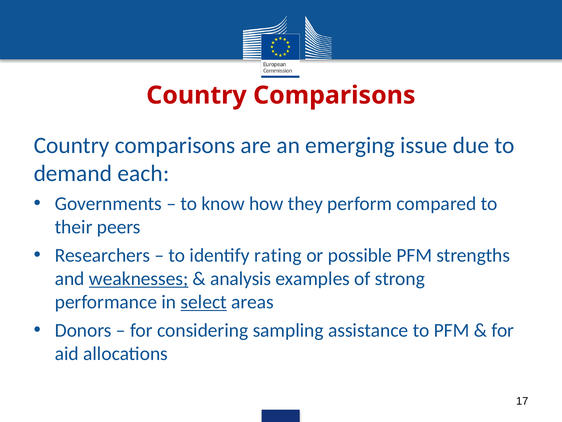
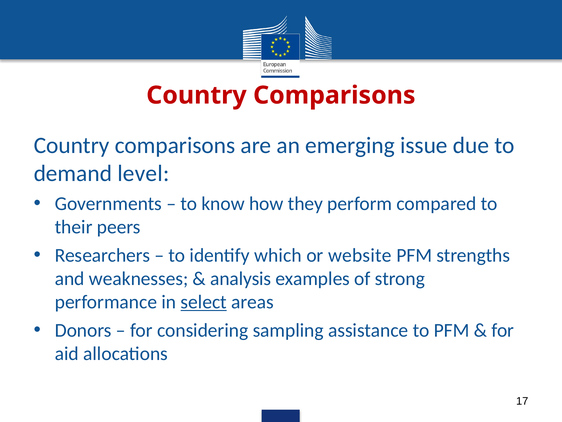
each: each -> level (143, 173)
rating: rating -> which (278, 255)
possible: possible -> website (360, 255)
weaknesses underline: present -> none (139, 278)
